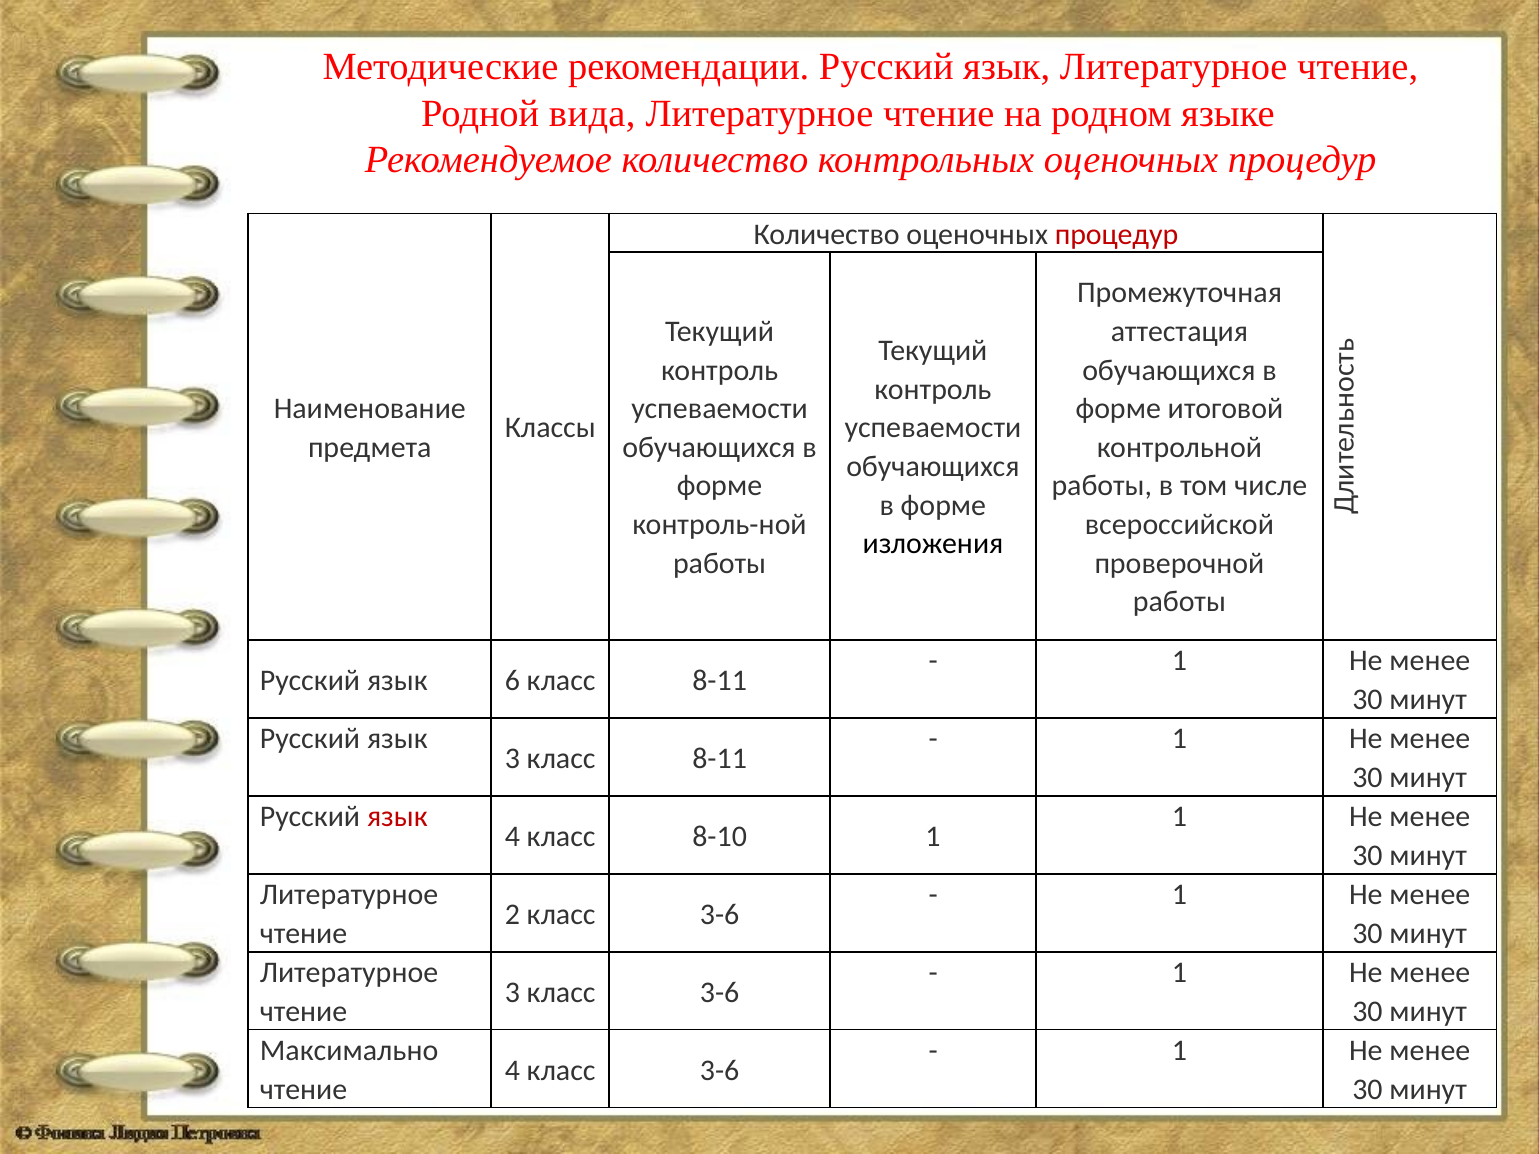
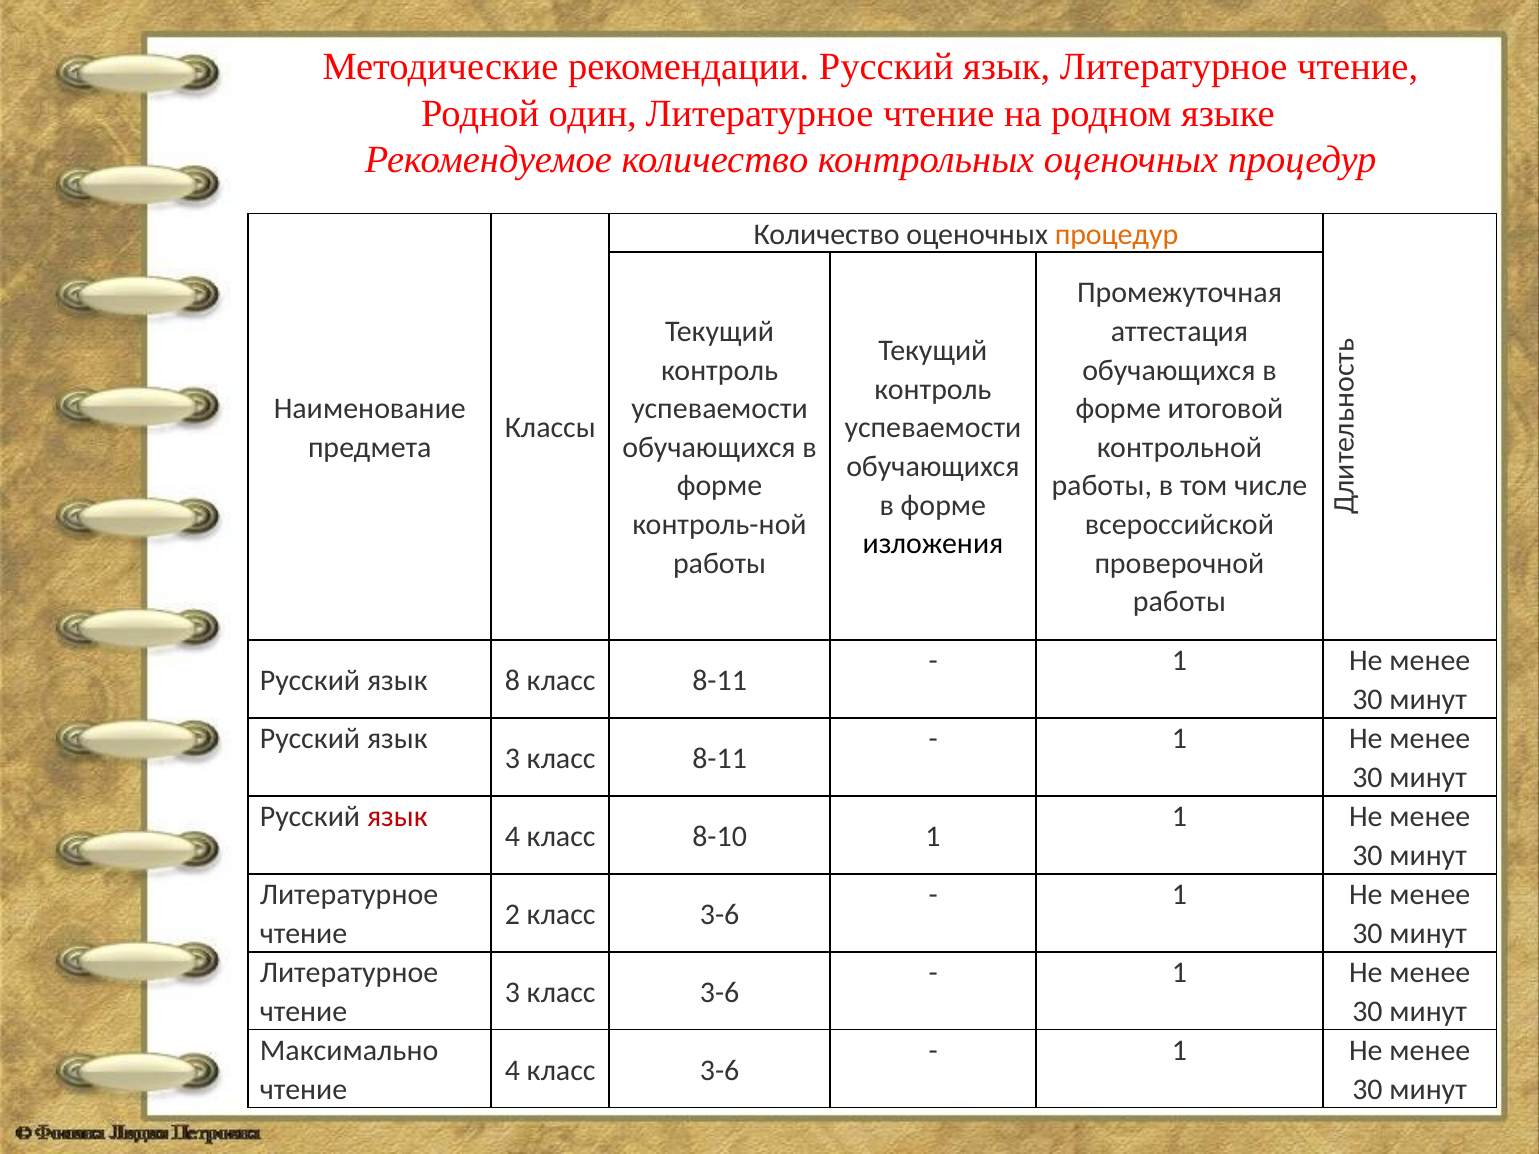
вида: вида -> один (593, 113)
процедур colour: red -> orange (1117, 234)
6: 6 -> 8 (512, 681)
